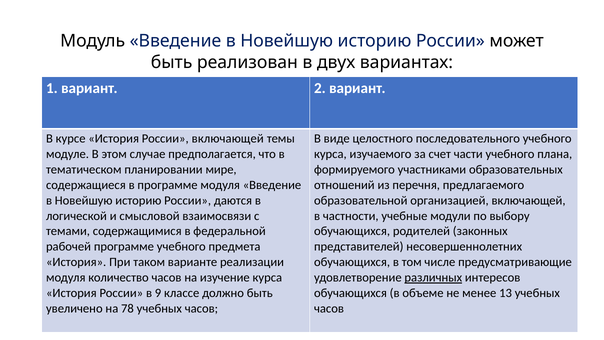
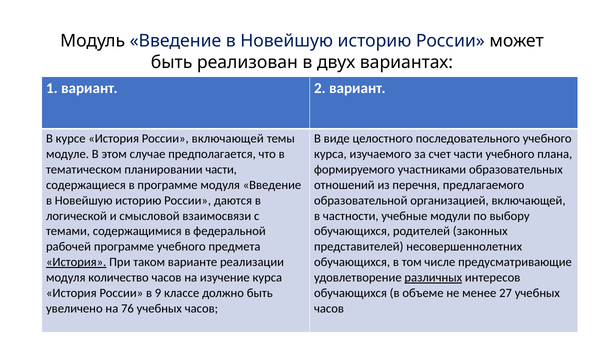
планировании мире: мире -> части (221, 169)
История underline: none -> present (76, 262)
13: 13 -> 27 (506, 293)
78: 78 -> 76 (127, 308)
